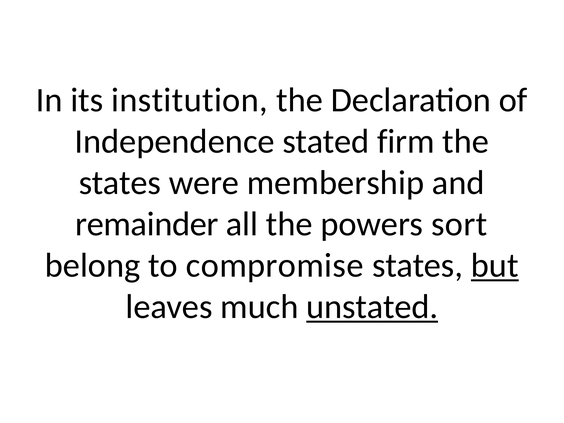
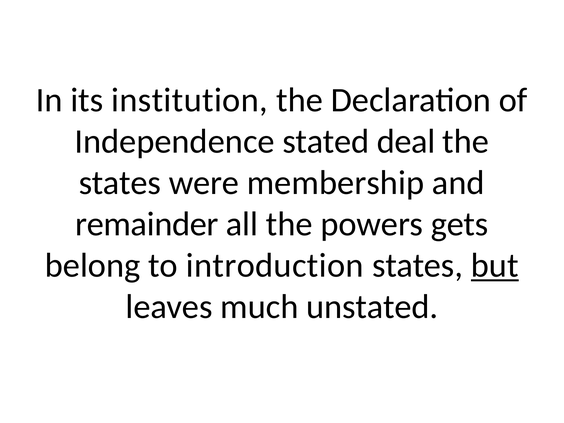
firm: firm -> deal (406, 142)
sort: sort -> gets (460, 224)
compromise: compromise -> introduction (275, 266)
unstated underline: present -> none (372, 307)
